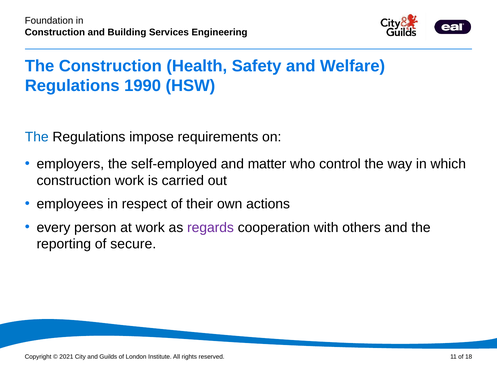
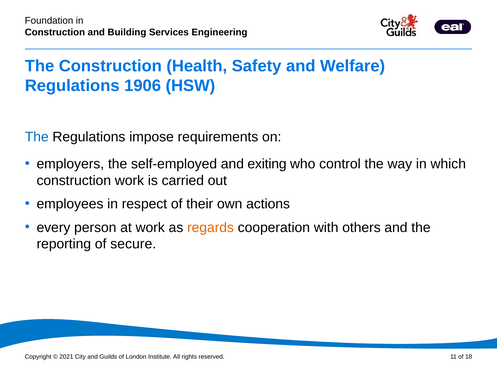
1990: 1990 -> 1906 (143, 86)
matter: matter -> exiting (267, 164)
regards colour: purple -> orange (211, 227)
